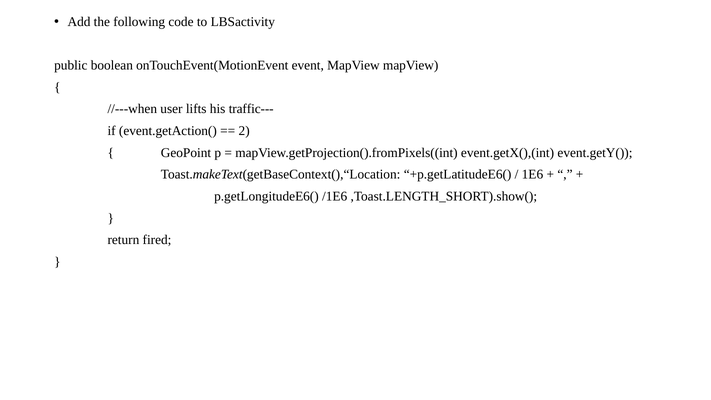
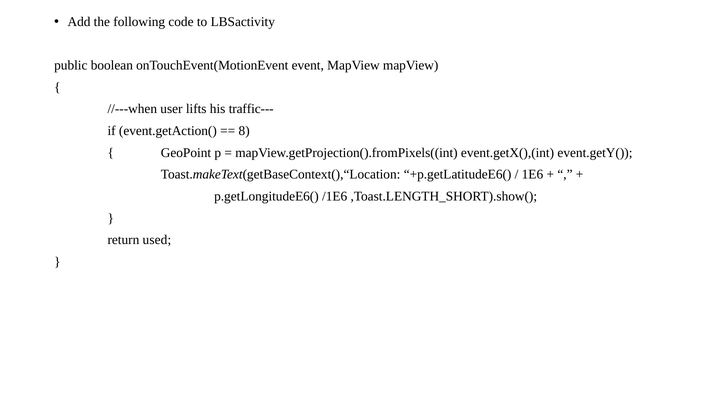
2: 2 -> 8 (244, 131)
fired: fired -> used (157, 240)
